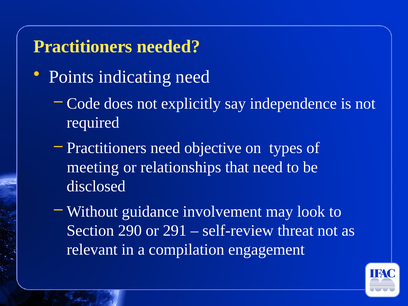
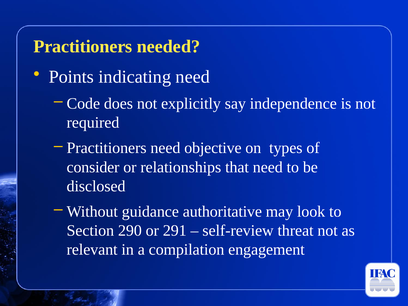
meeting: meeting -> consider (93, 167)
involvement: involvement -> authoritative (222, 212)
